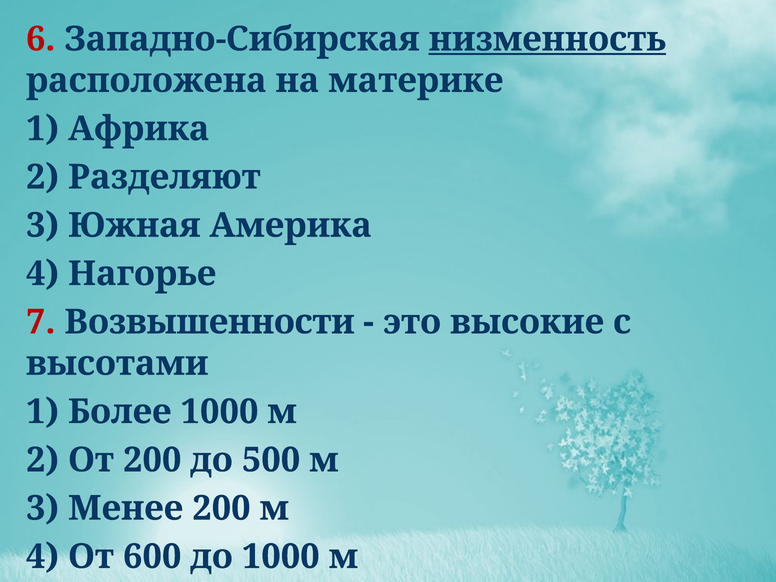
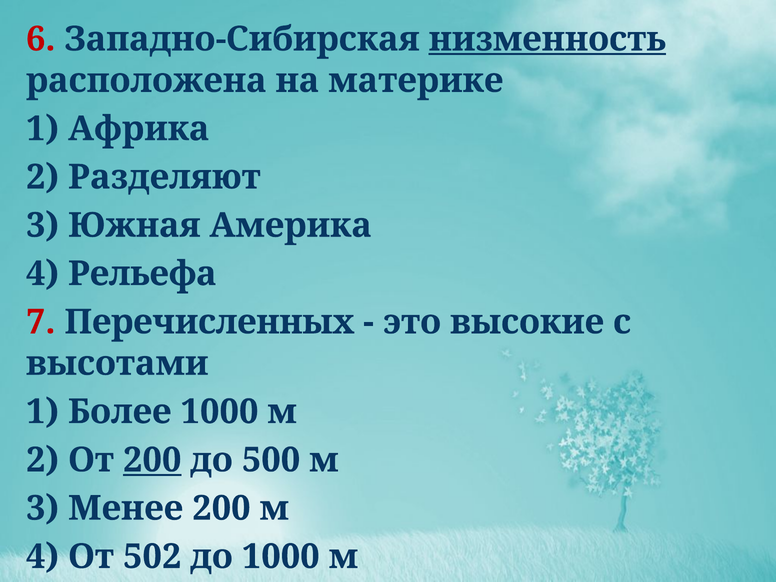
Нагорье: Нагорье -> Рельефа (142, 274)
Возвышенности: Возвышенности -> Перечисленных (210, 322)
200 underline: none -> present (152, 460)
600: 600 -> 502 (152, 557)
